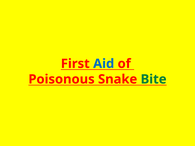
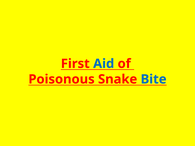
Bite colour: green -> blue (154, 79)
